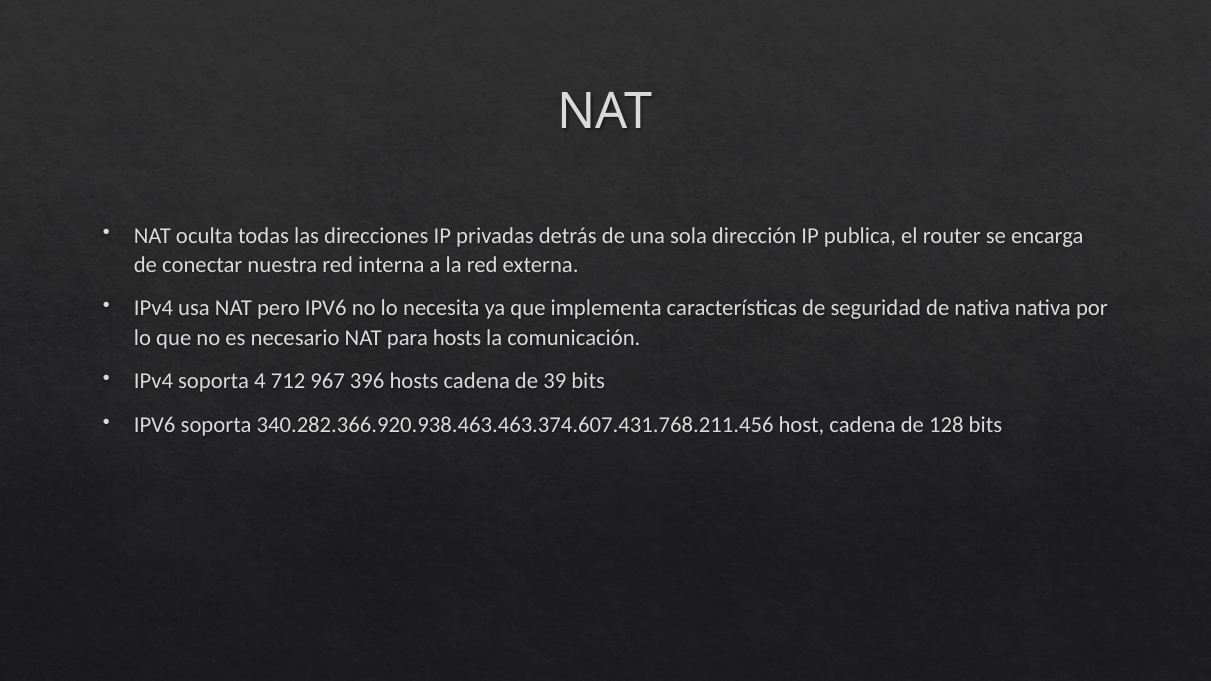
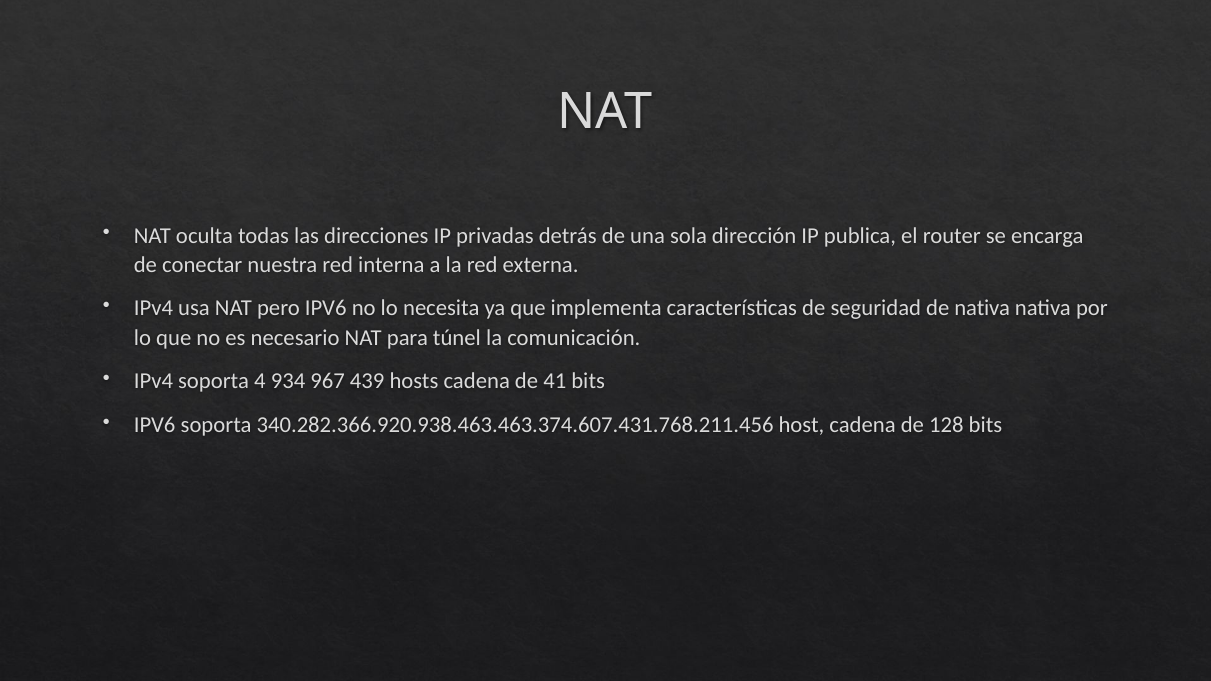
para hosts: hosts -> túnel (457, 338)
712: 712 -> 934 (288, 381)
396: 396 -> 439 (367, 381)
39: 39 -> 41 (555, 381)
